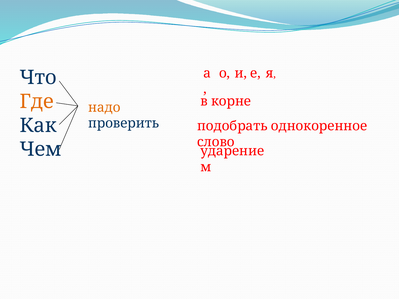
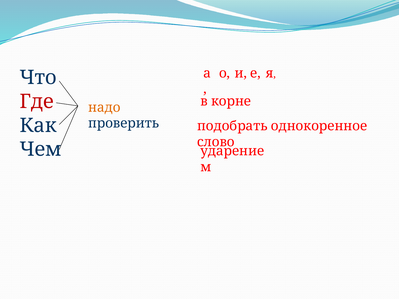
Где colour: orange -> red (37, 102)
